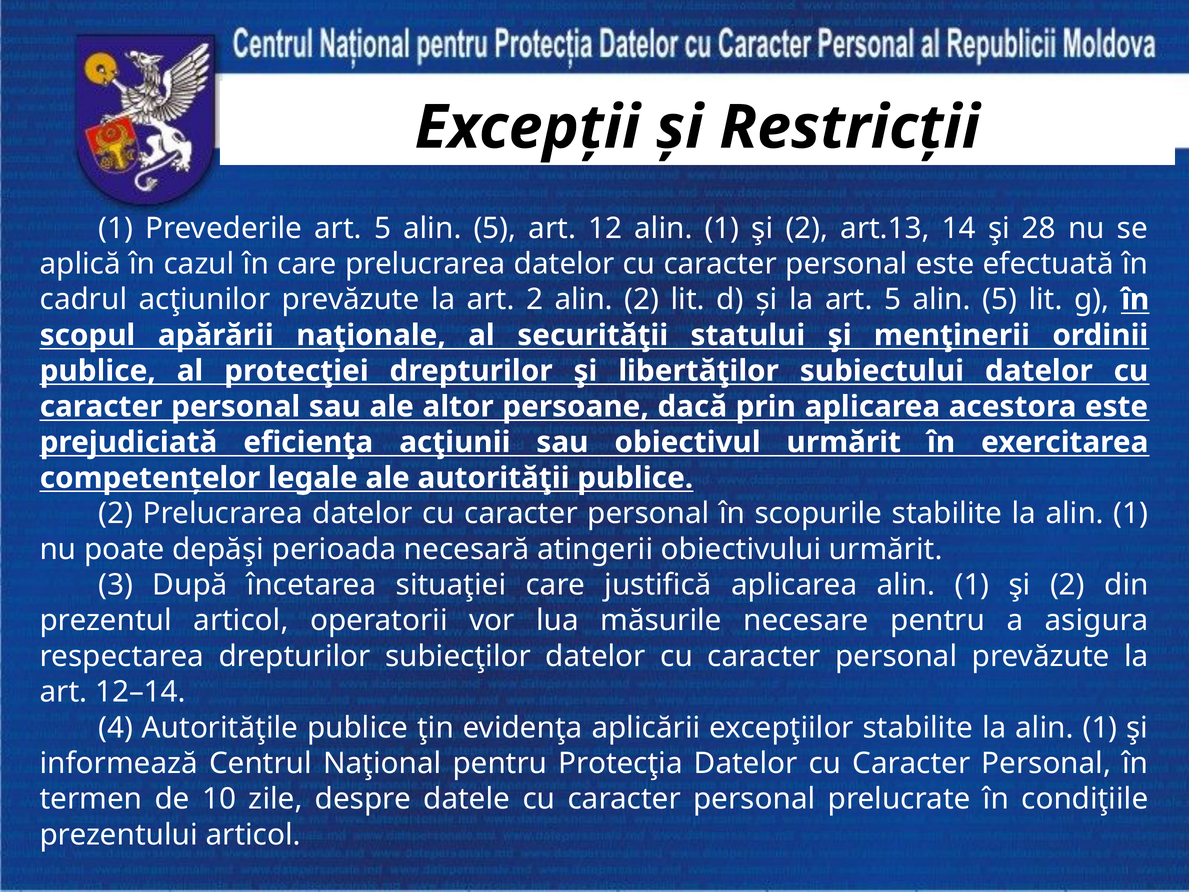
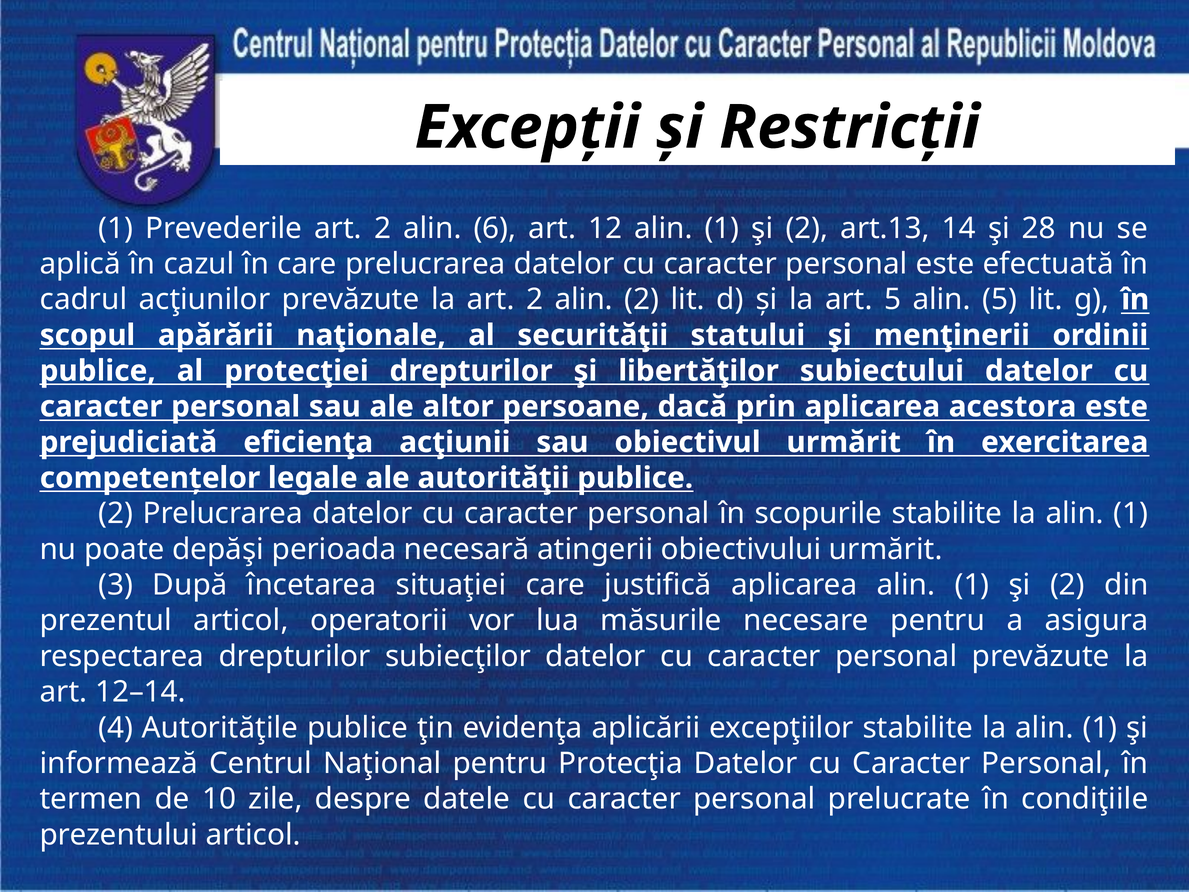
Prevederile art 5: 5 -> 2 (383, 228)
5: 5 -> 6 (495, 228)
